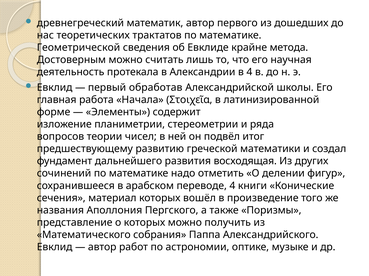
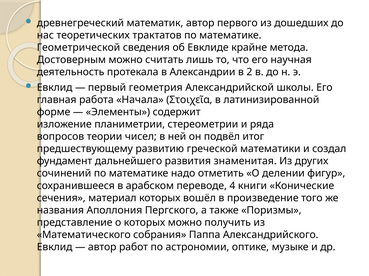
в 4: 4 -> 2 (249, 72)
обработав: обработав -> геометрия (156, 88)
восходящая: восходящая -> знаменитая (245, 162)
